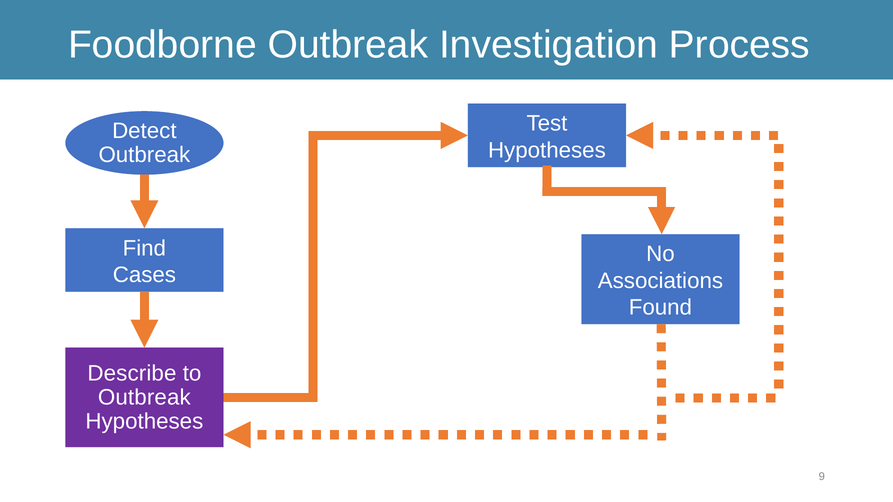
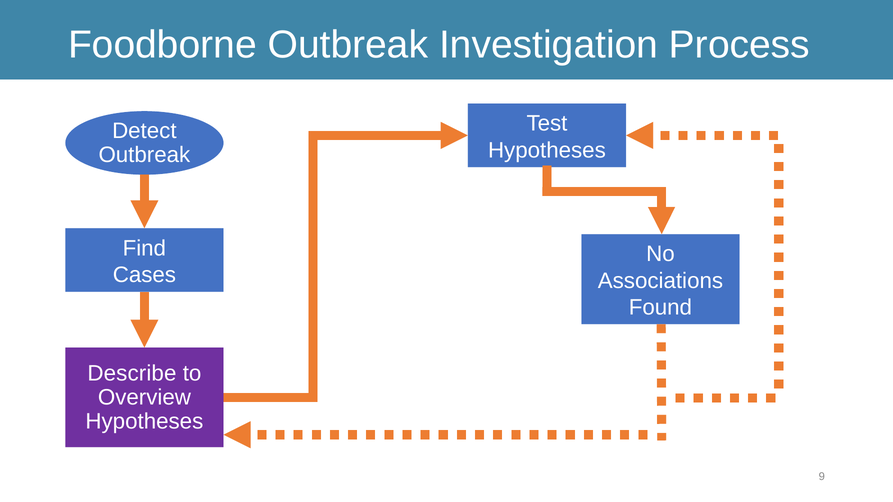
Outbreak: Outbreak -> Overview (144, 398)
